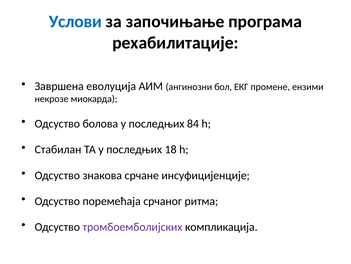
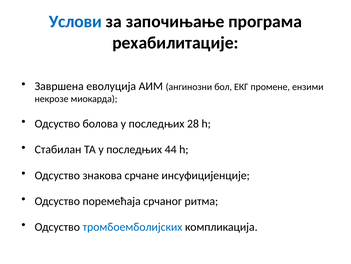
84: 84 -> 28 (193, 123)
18: 18 -> 44 (171, 149)
тромбоемболијских colour: purple -> blue (132, 226)
